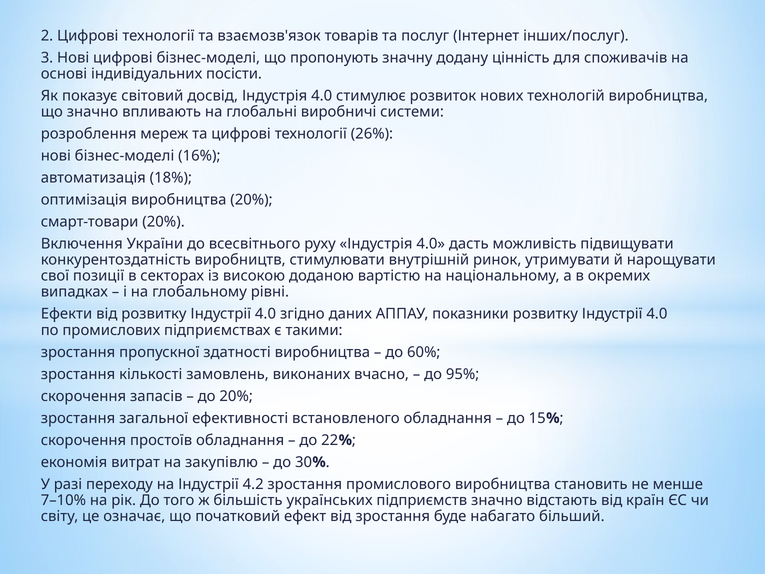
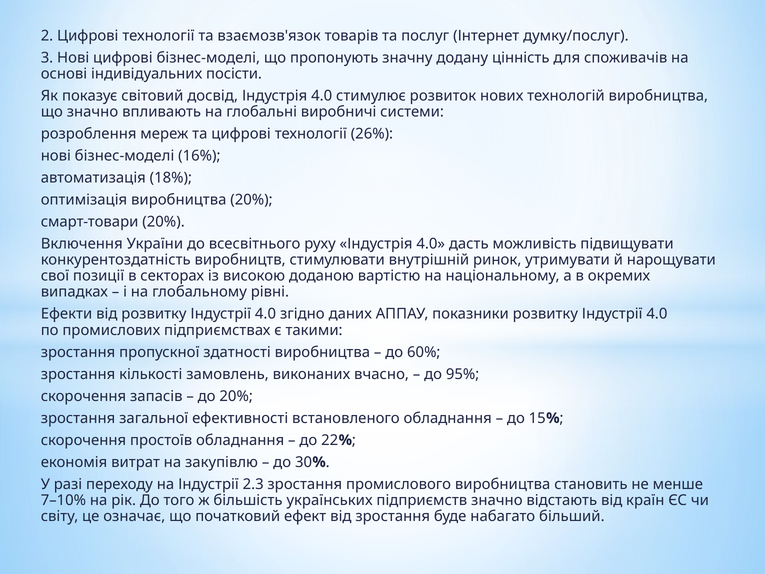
інших/послуг: інших/послуг -> думку/послуг (576, 36)
4.2: 4.2 -> 2.3 (253, 484)
